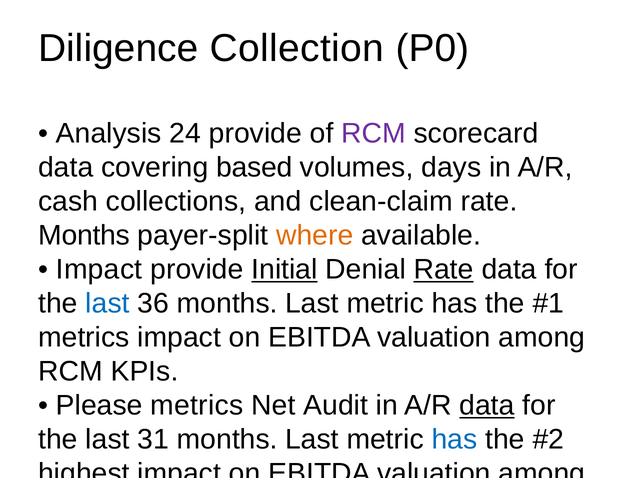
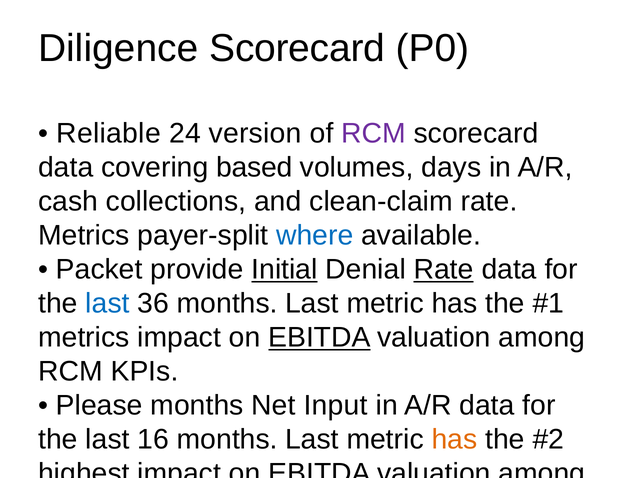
Diligence Collection: Collection -> Scorecard (297, 48)
Analysis: Analysis -> Reliable (109, 134)
24 provide: provide -> version (255, 134)
Months: Months -> Metrics (84, 236)
where colour: orange -> blue (315, 236)
Impact: Impact -> Packet (99, 270)
EBITDA underline: none -> present (319, 338)
Please metrics: metrics -> months (197, 406)
Audit: Audit -> Input (336, 406)
data underline: present -> none (487, 406)
31: 31 -> 16 (153, 440)
has colour: blue -> orange (454, 440)
